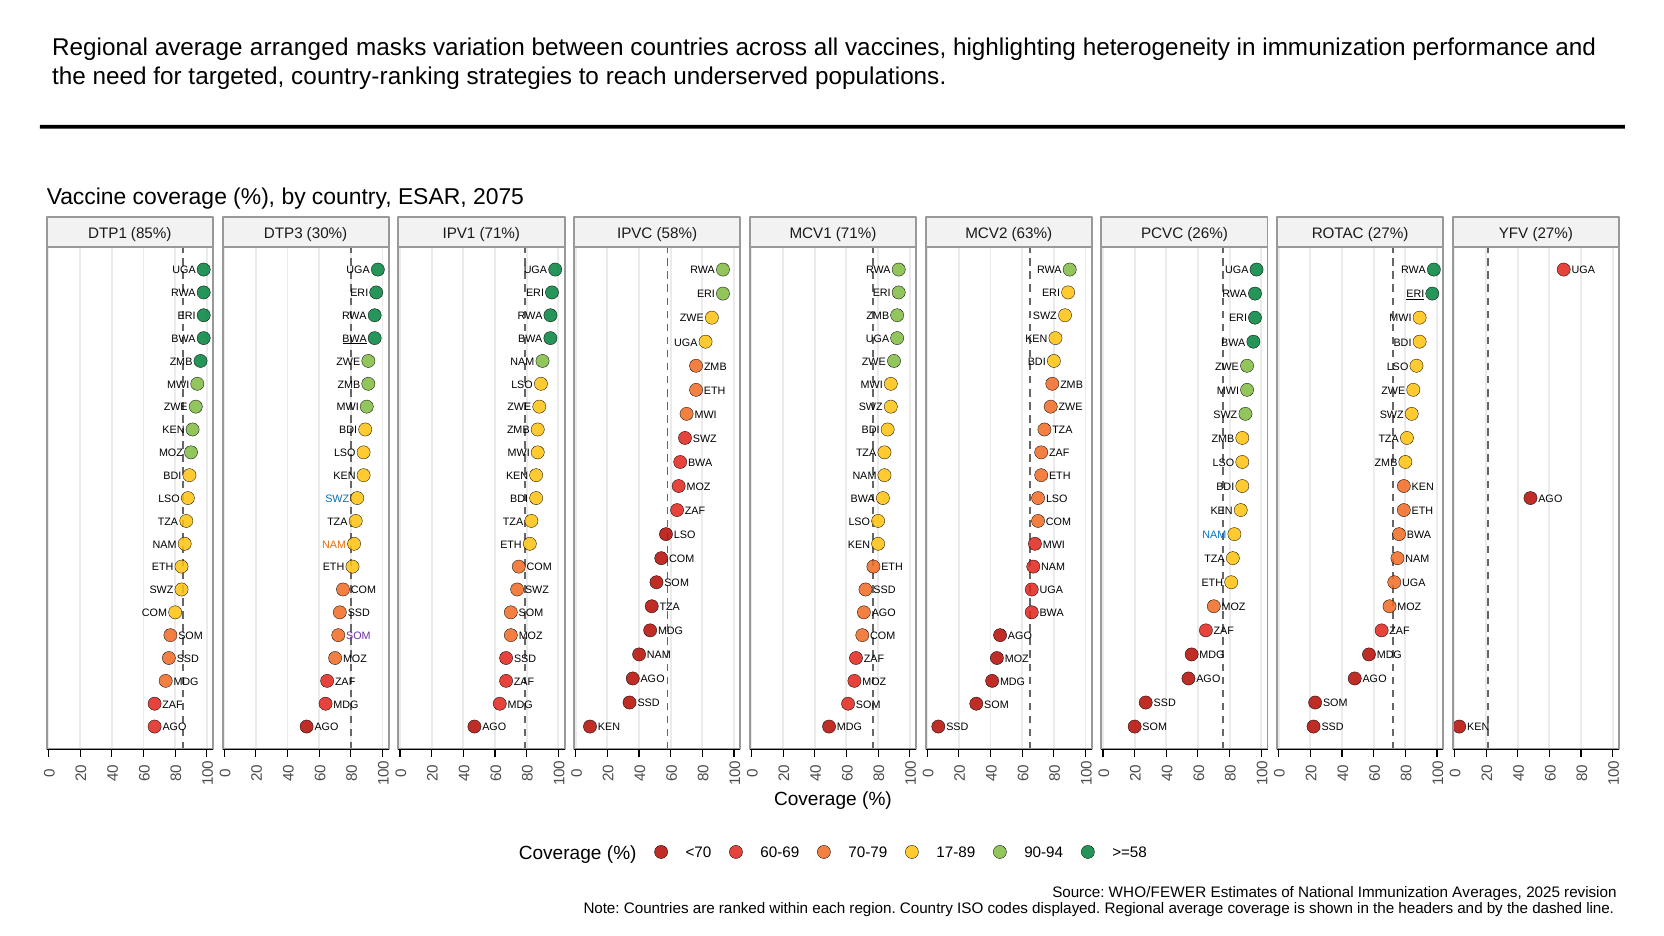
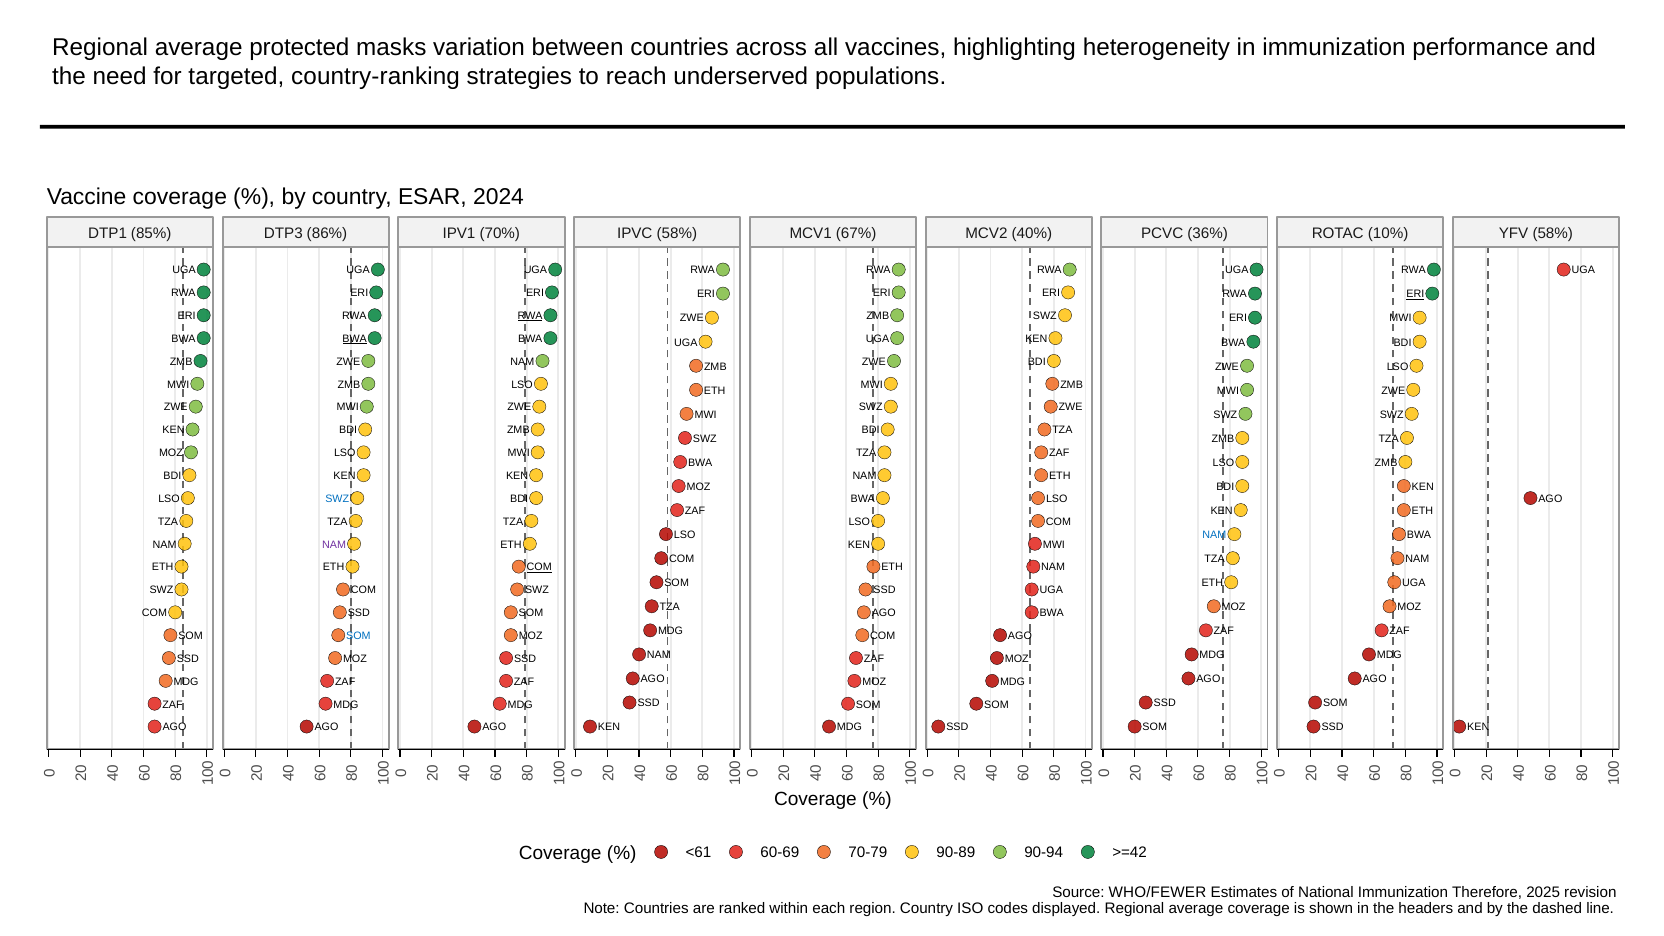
arranged: arranged -> protected (299, 47)
2075: 2075 -> 2024 (499, 196)
30%: 30% -> 86% (327, 233)
IPV1 71%: 71% -> 70% (500, 233)
MCV1 71%: 71% -> 67% (856, 233)
63%: 63% -> 40% (1032, 233)
26%: 26% -> 36% (1208, 233)
ROTAC 27%: 27% -> 10% (1388, 233)
YFV 27%: 27% -> 58% (1553, 233)
RWA underline: none -> present (530, 316)
NAM colour: orange -> purple (334, 544)
COM underline: none -> present (539, 567)
SOM colour: purple -> blue (358, 636)
<70: <70 -> <61 (699, 853)
17-89: 17-89 -> 90-89 (956, 853)
>=58: >=58 -> >=42 (1130, 853)
Averages: Averages -> Therefore (1487, 892)
